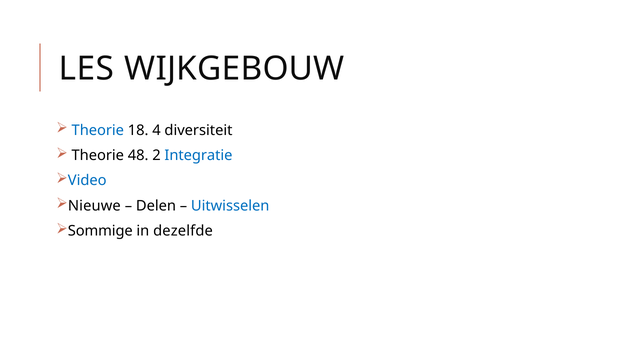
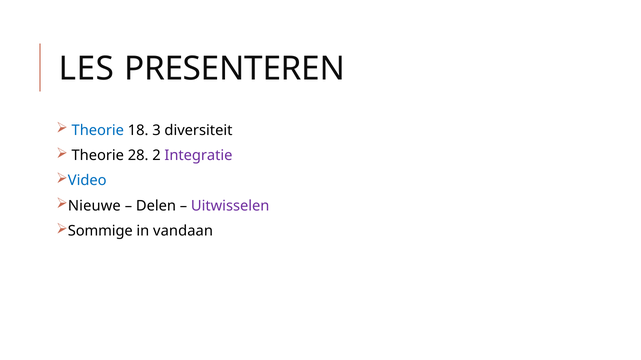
WIJKGEBOUW: WIJKGEBOUW -> PRESENTEREN (235, 69)
4: 4 -> 3 (157, 130)
48: 48 -> 28 (138, 156)
Integratie colour: blue -> purple (198, 156)
Uitwisselen colour: blue -> purple (230, 206)
dezelfde: dezelfde -> vandaan (183, 231)
